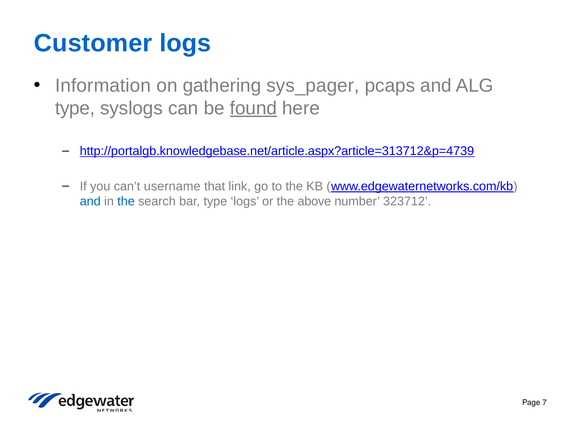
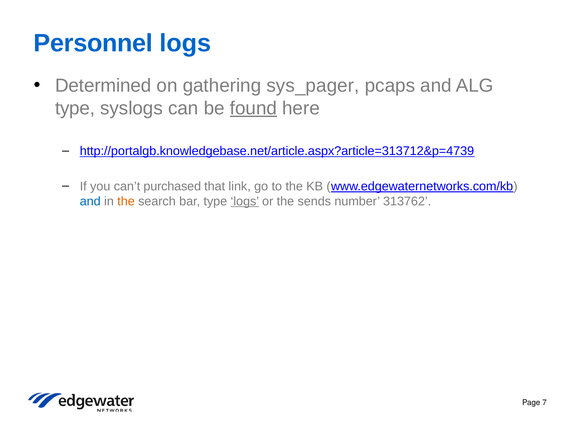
Customer: Customer -> Personnel (93, 43)
Information: Information -> Determined (103, 86)
username: username -> purchased (172, 186)
the colour: blue -> orange (126, 201)
logs underline: none -> present (245, 201)
above: above -> sends (314, 201)
323712: 323712 -> 313762 (407, 201)
